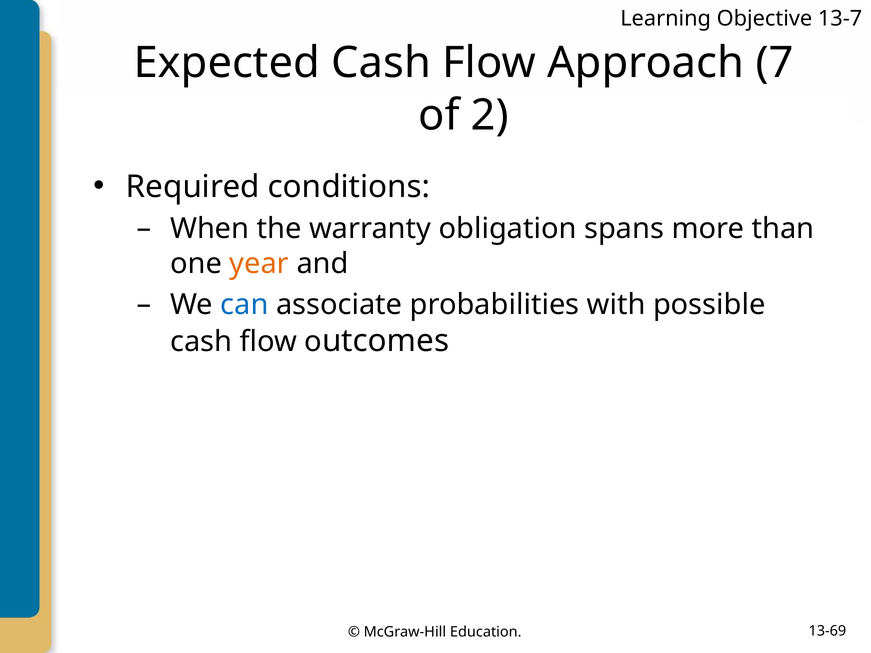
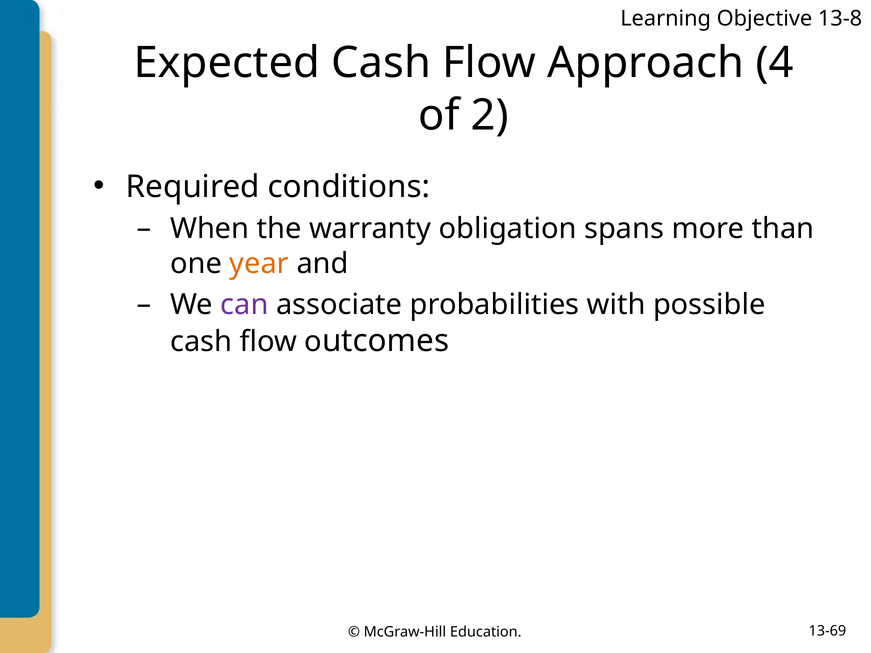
13-7: 13-7 -> 13-8 (840, 19)
7: 7 -> 4 (775, 63)
can colour: blue -> purple (244, 305)
